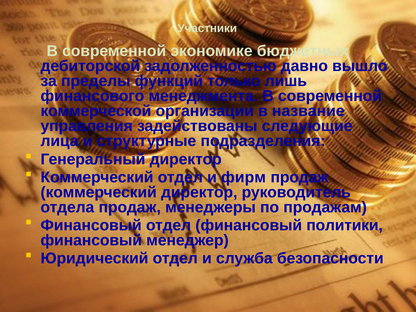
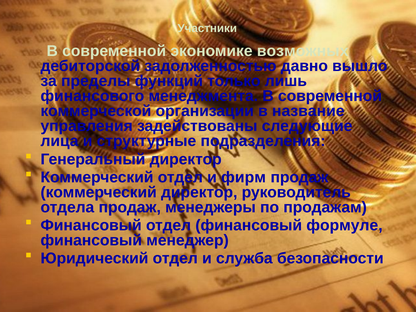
бюджетных: бюджетных -> возможных (303, 51)
политики: политики -> формуле (344, 225)
